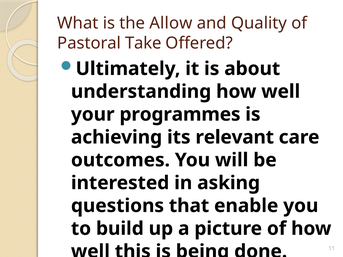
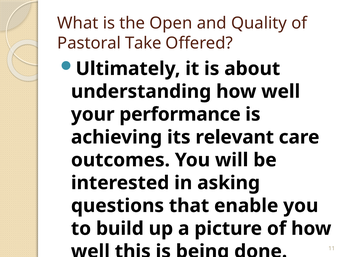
Allow: Allow -> Open (171, 23)
programmes: programmes -> performance (180, 114)
